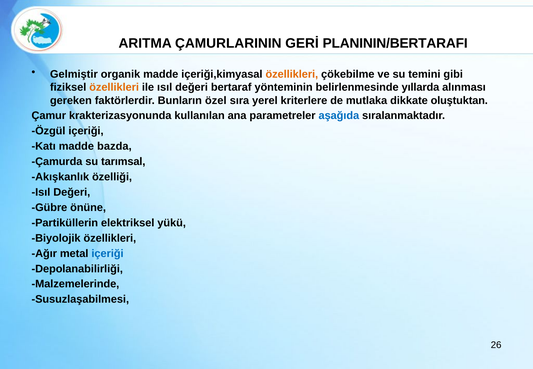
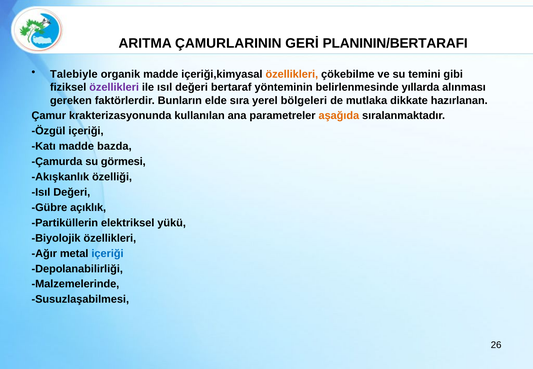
Gelmiştir: Gelmiştir -> Talebiyle (74, 74)
özellikleri colour: orange -> purple (114, 87)
özel: özel -> elde (216, 100)
kriterlere: kriterlere -> bölgeleri (304, 100)
oluştuktan: oluştuktan -> hazırlanan (459, 100)
aşağıda colour: blue -> orange (339, 116)
tarımsal: tarımsal -> görmesi (123, 162)
önüne: önüne -> açıklık (88, 208)
